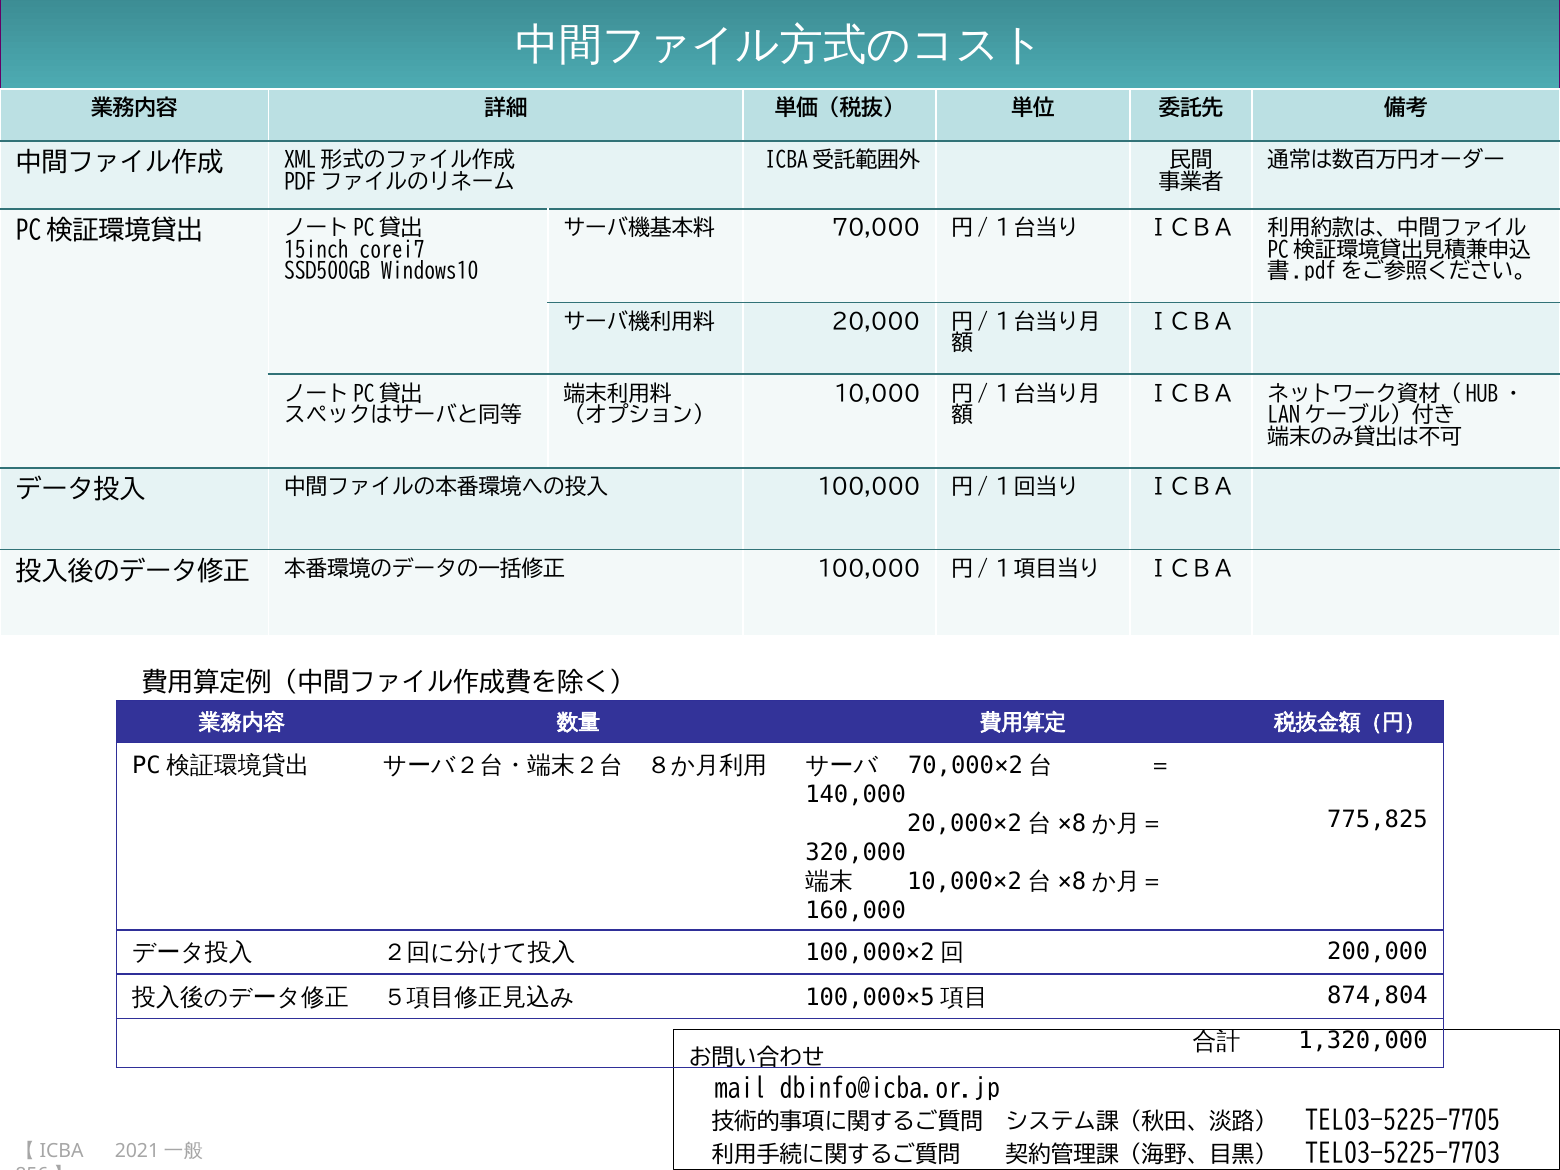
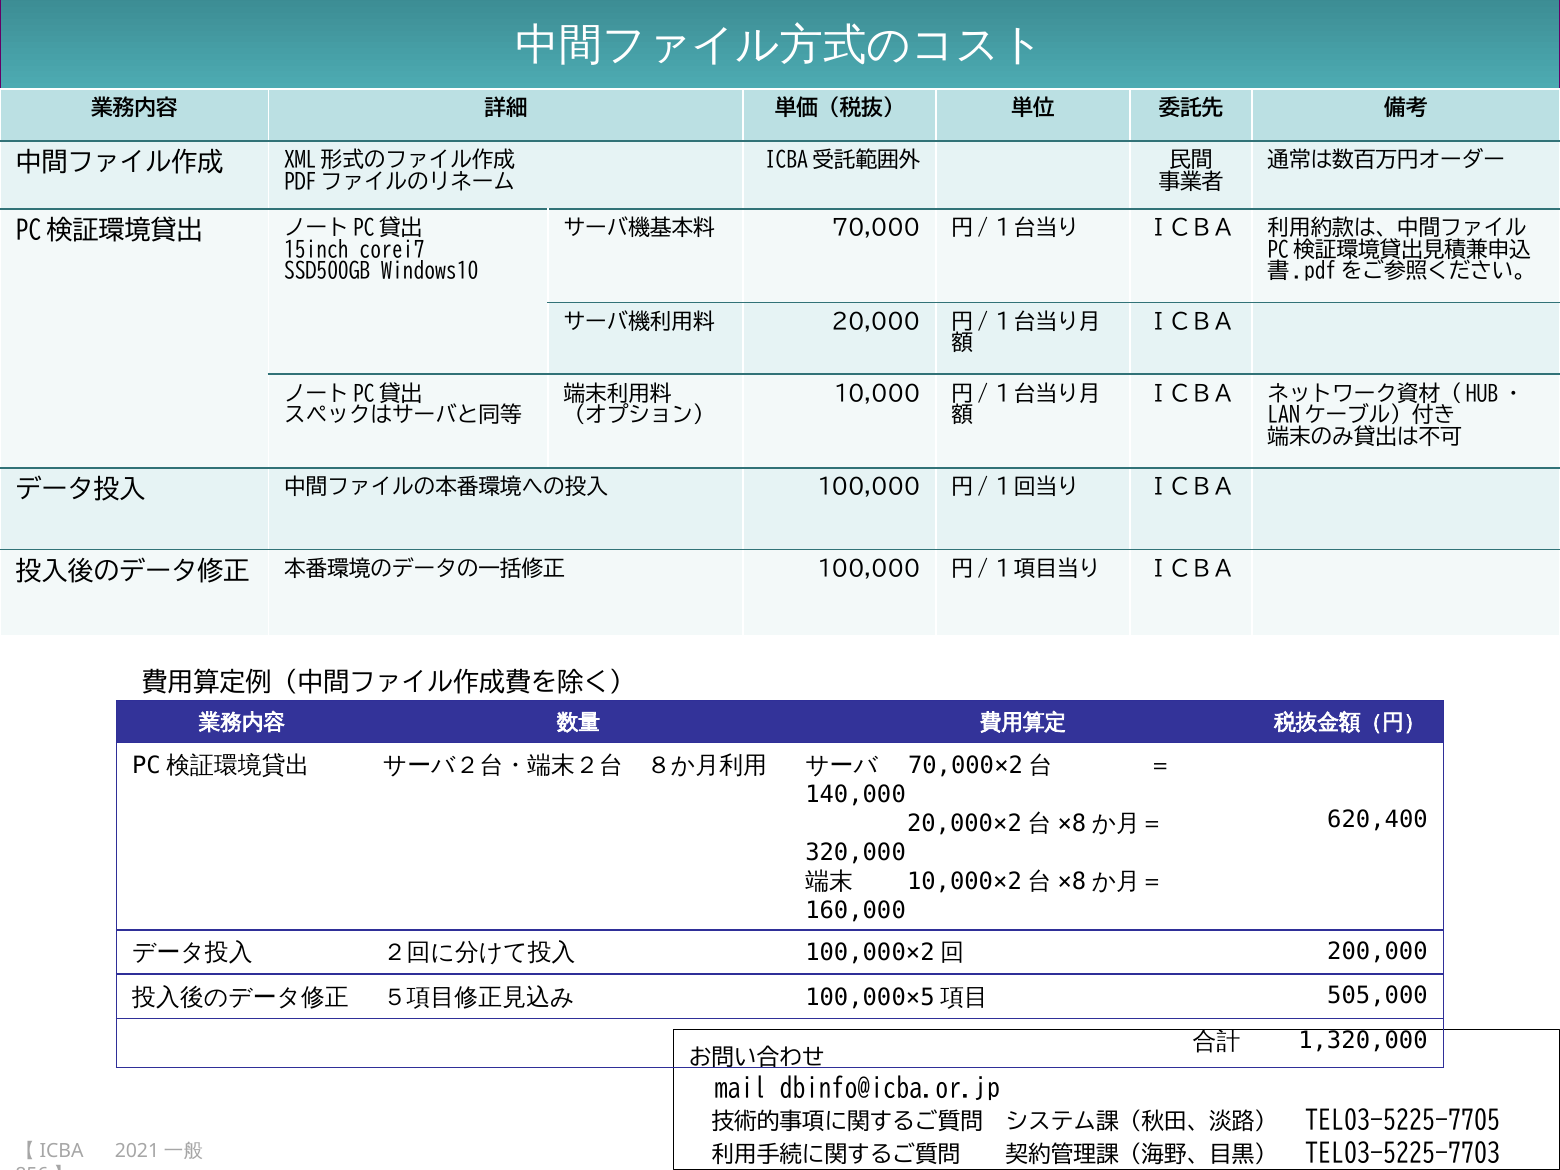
775,825: 775,825 -> 620,400 (1377, 820)
874,804: 874,804 -> 505,000 (1377, 996)
